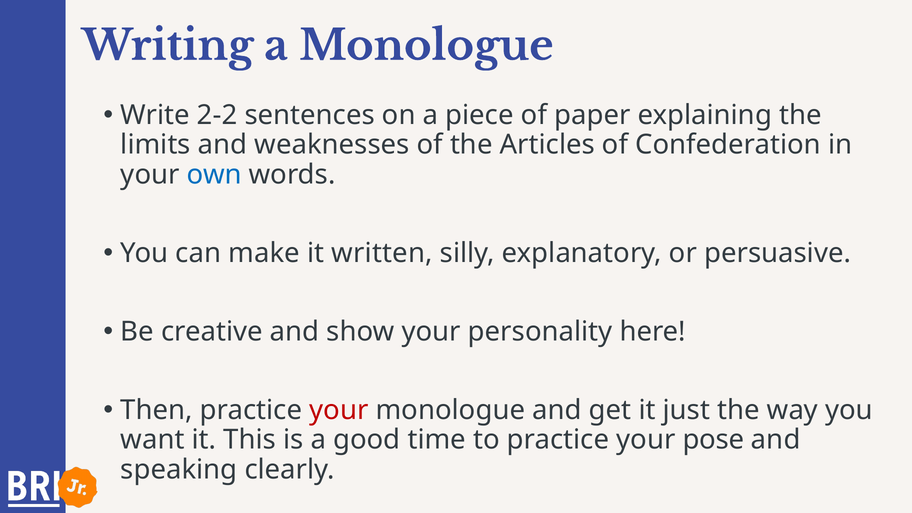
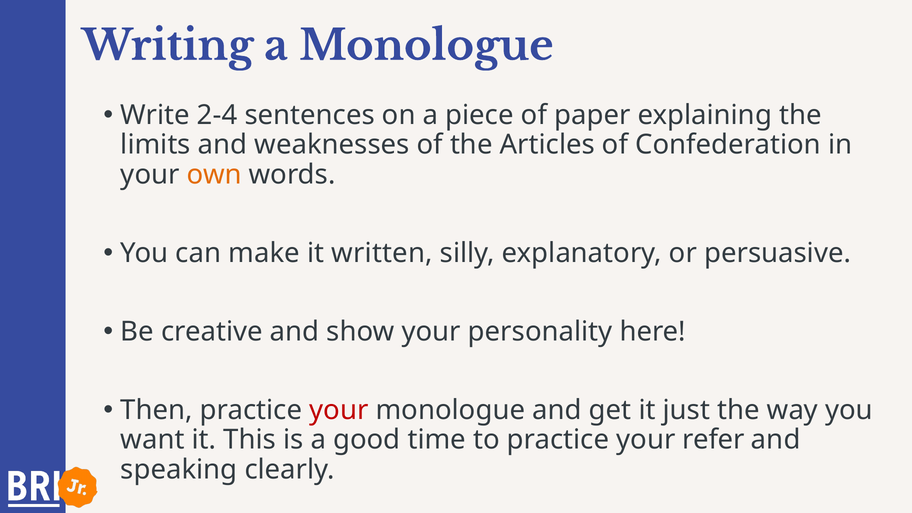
2-2: 2-2 -> 2-4 (217, 115)
own colour: blue -> orange (214, 175)
pose: pose -> refer (713, 440)
